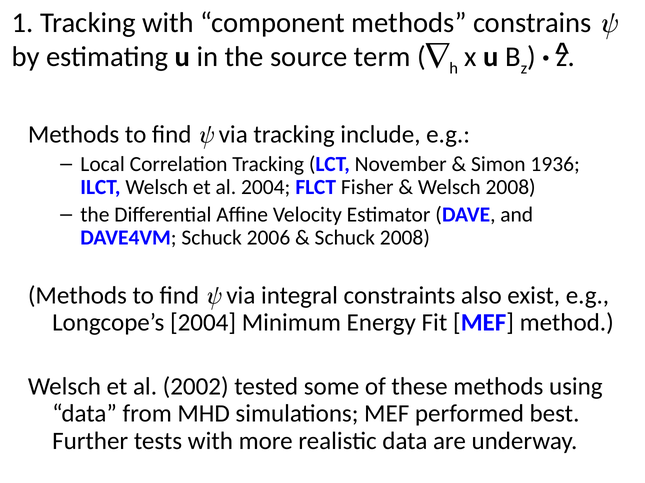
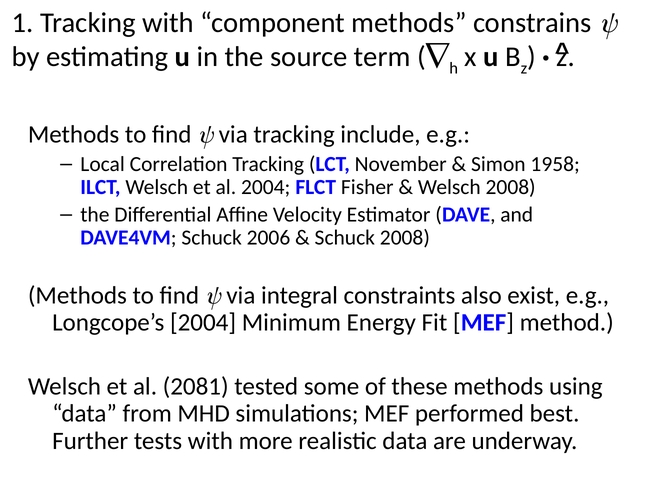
1936: 1936 -> 1958 (555, 164)
2002: 2002 -> 2081 (196, 387)
